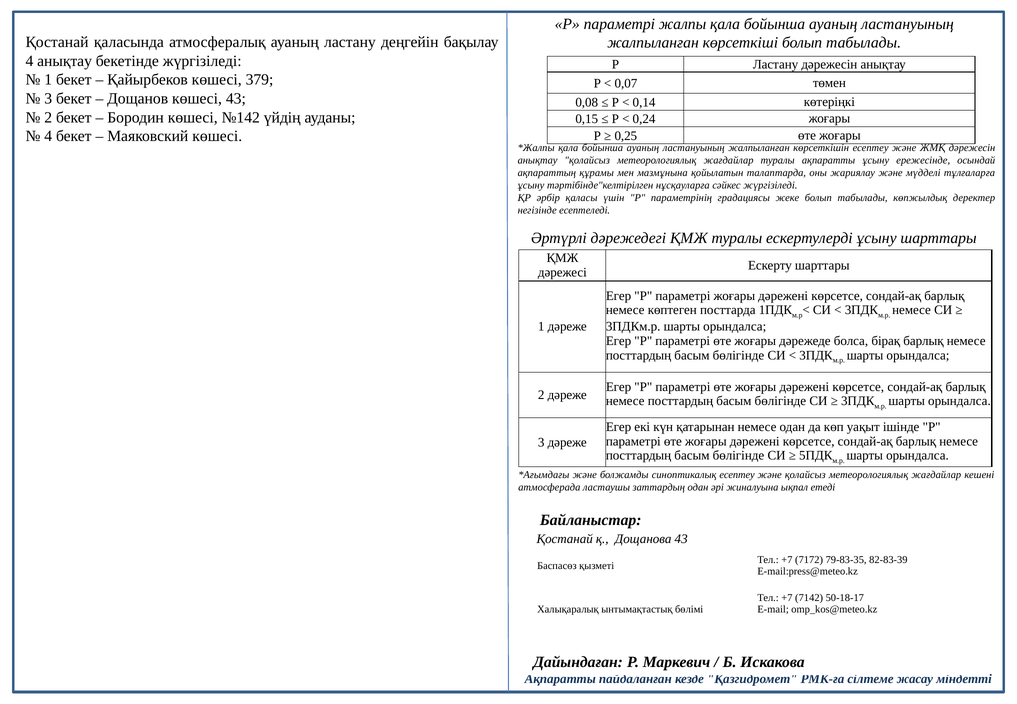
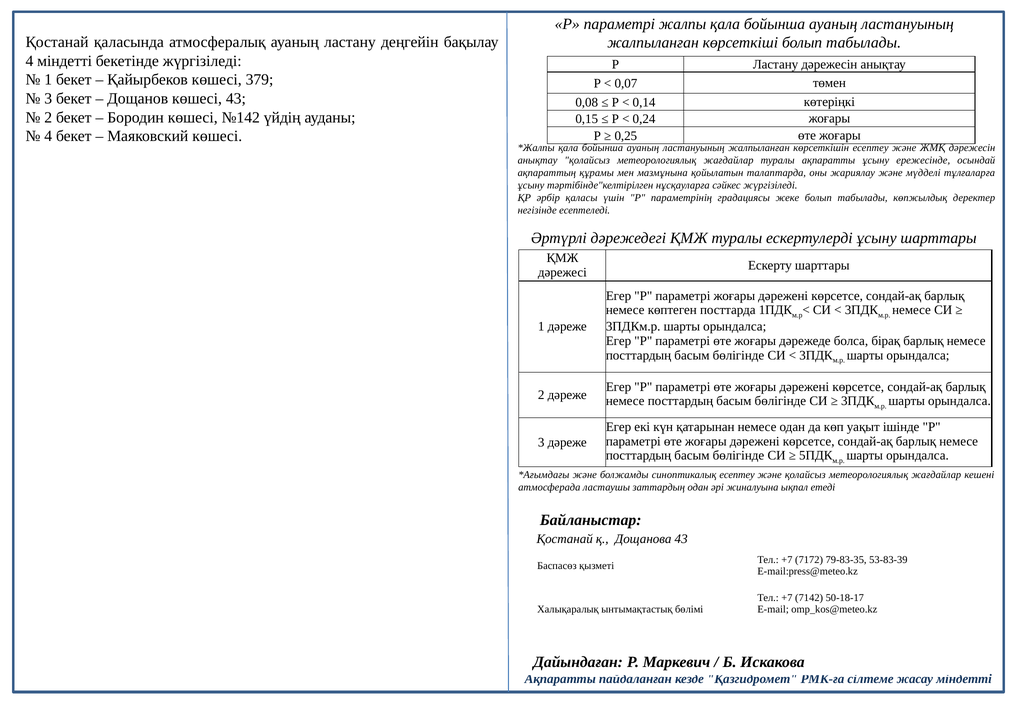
4 анықтау: анықтау -> міндетті (65, 61)
82-83-39: 82-83-39 -> 53-83-39 (888, 560)
